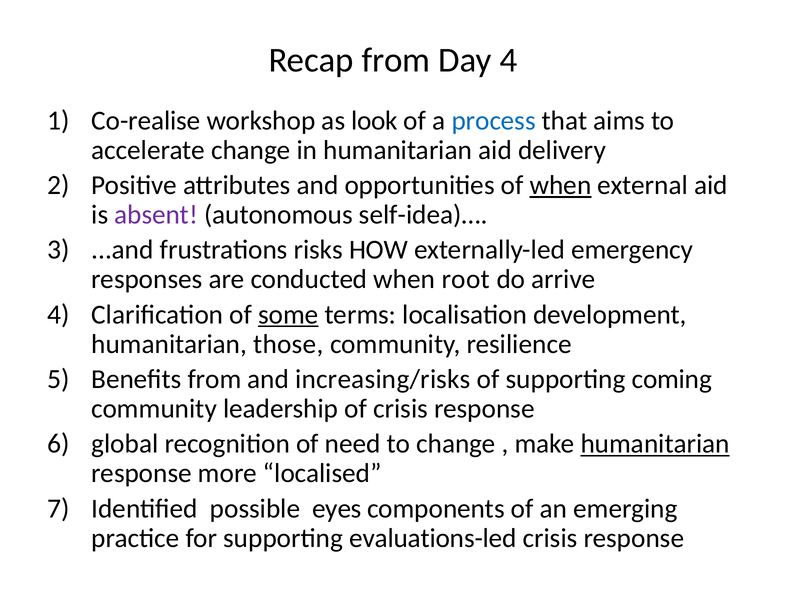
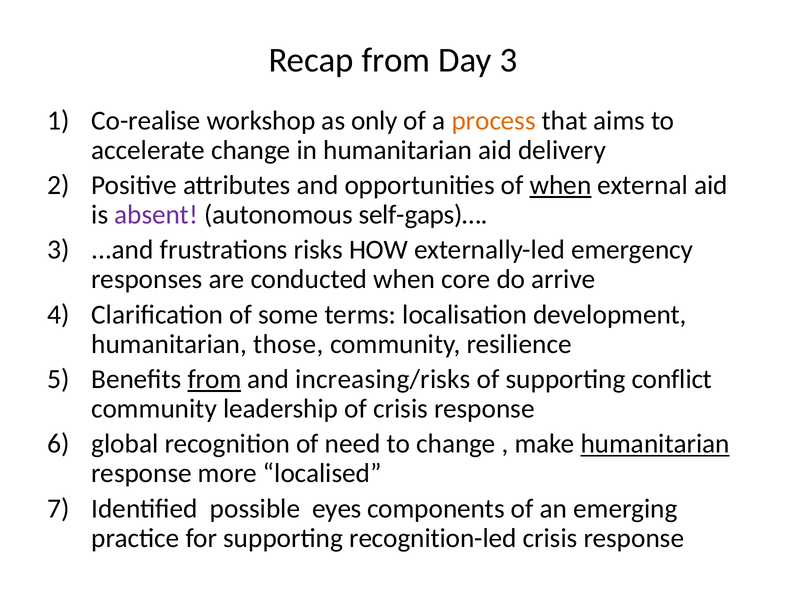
Day 4: 4 -> 3 (508, 60)
look: look -> only (374, 120)
process colour: blue -> orange (494, 120)
self-idea)…: self-idea)… -> self-gaps)… (423, 215)
root: root -> core (466, 279)
some underline: present -> none (288, 314)
from underline: none -> present (215, 379)
coming: coming -> conflict (672, 379)
evaluations-led: evaluations-led -> recognition-led (433, 538)
